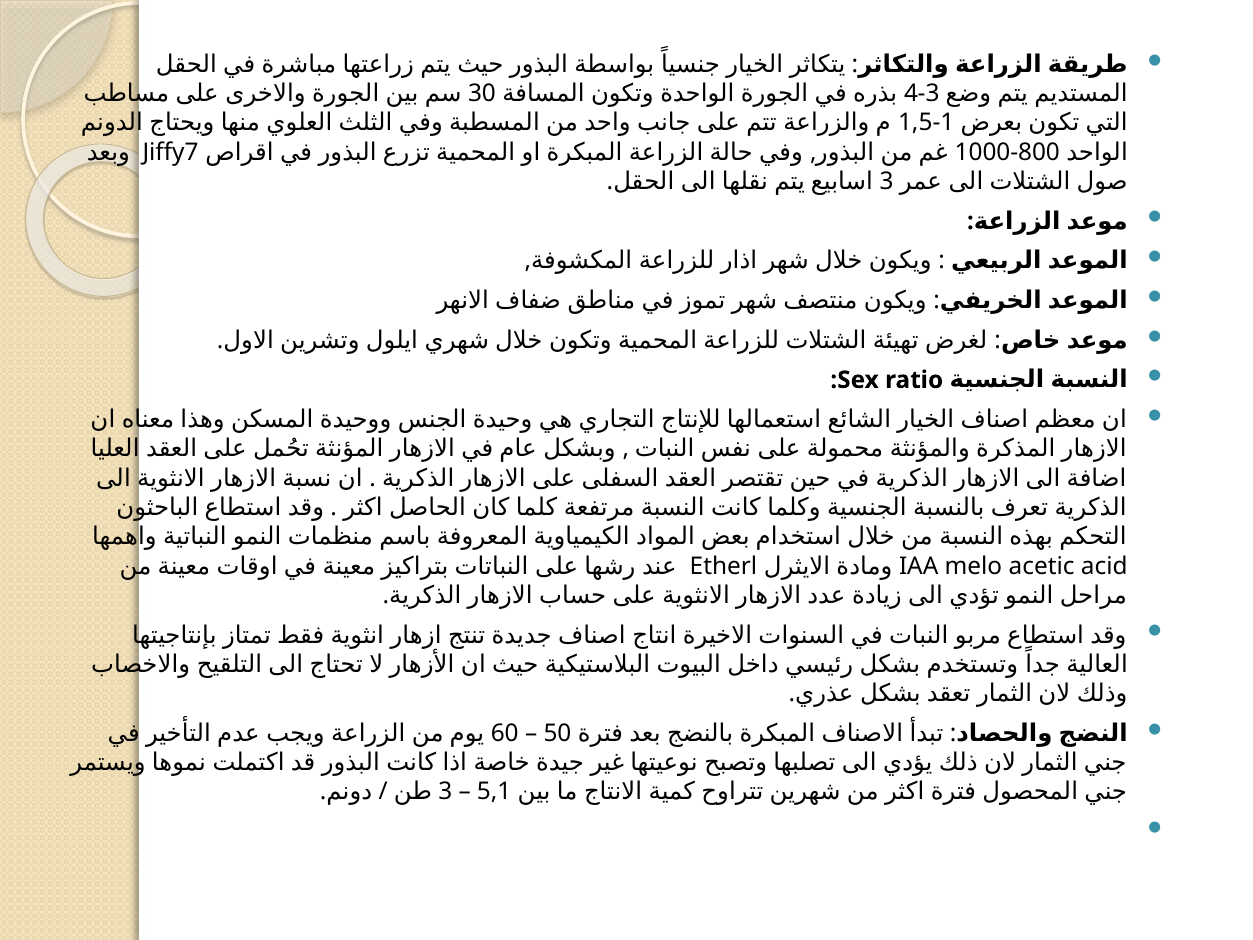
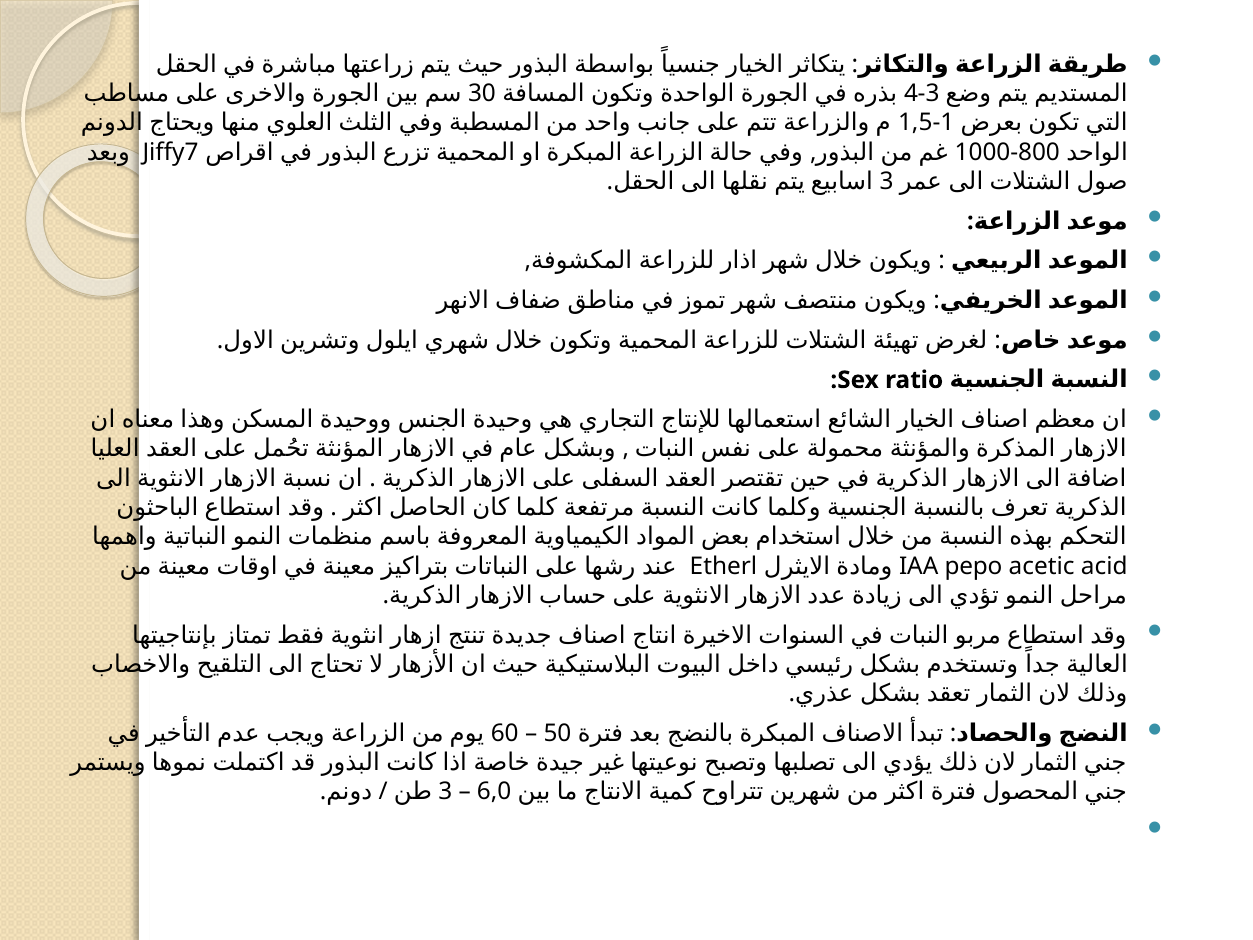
melo: melo -> pepo (974, 566)
5,1: 5,1 -> 6,0 (494, 792)
